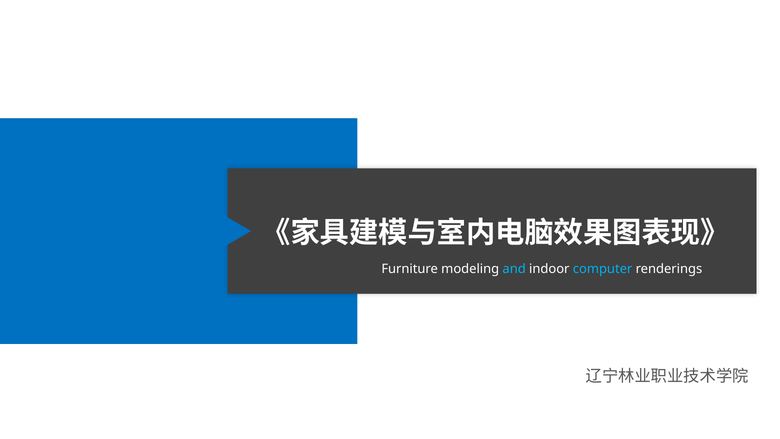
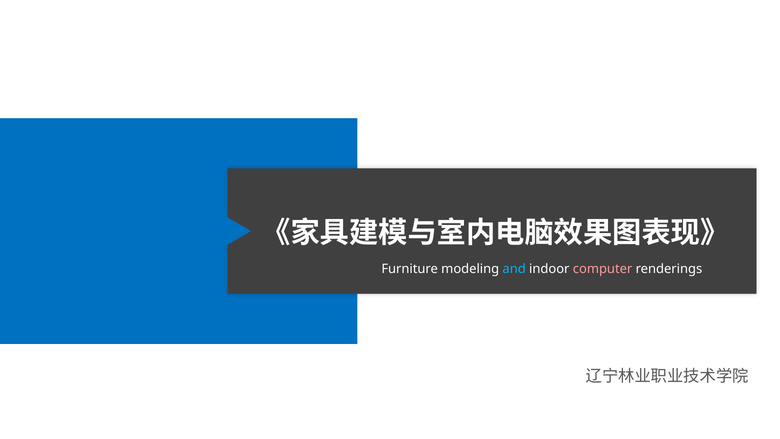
computer colour: light blue -> pink (603, 269)
